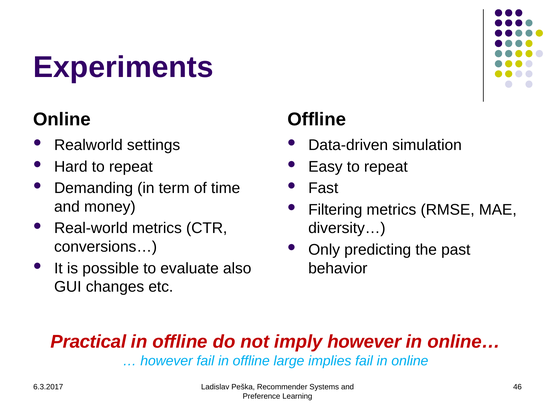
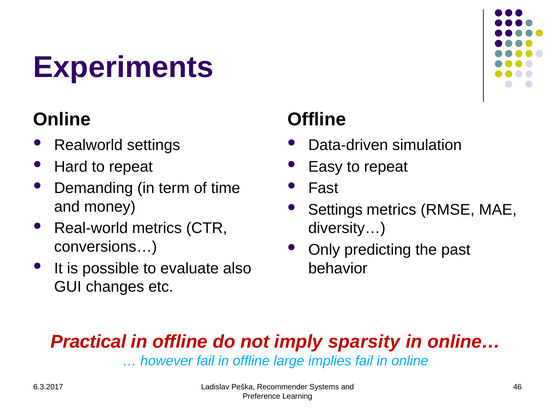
Filtering: Filtering -> Settings (335, 210)
imply however: however -> sparsity (364, 342)
